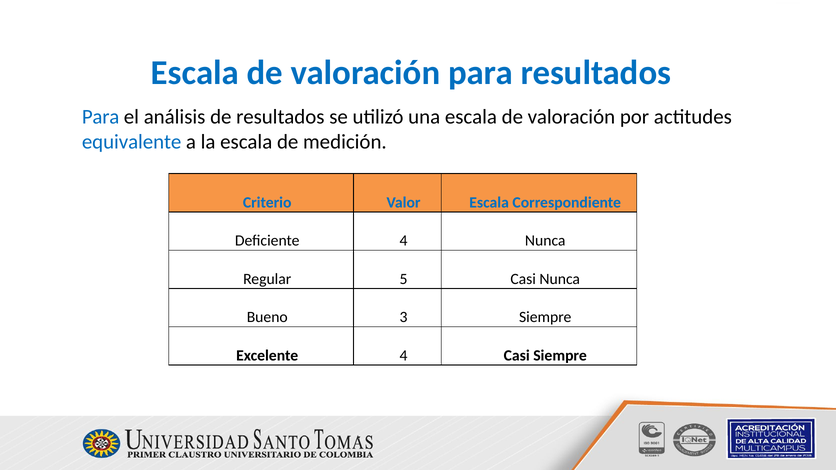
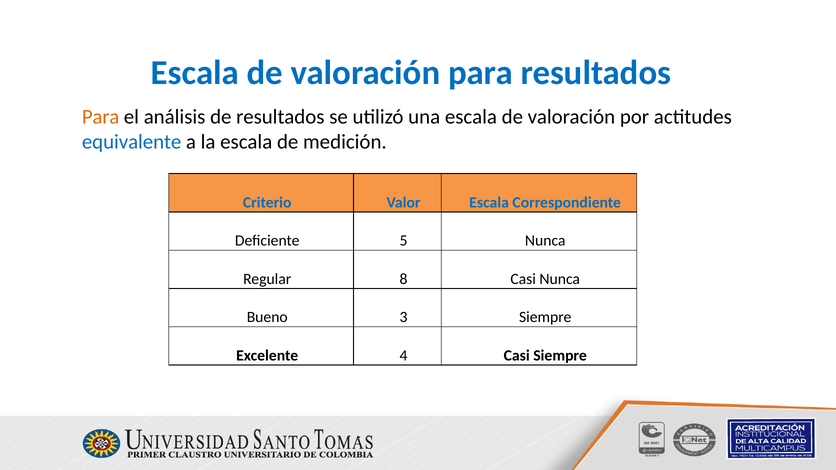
Para colour: blue -> orange (101, 117)
Deficiente 4: 4 -> 5 (404, 241)
5: 5 -> 8 (404, 279)
